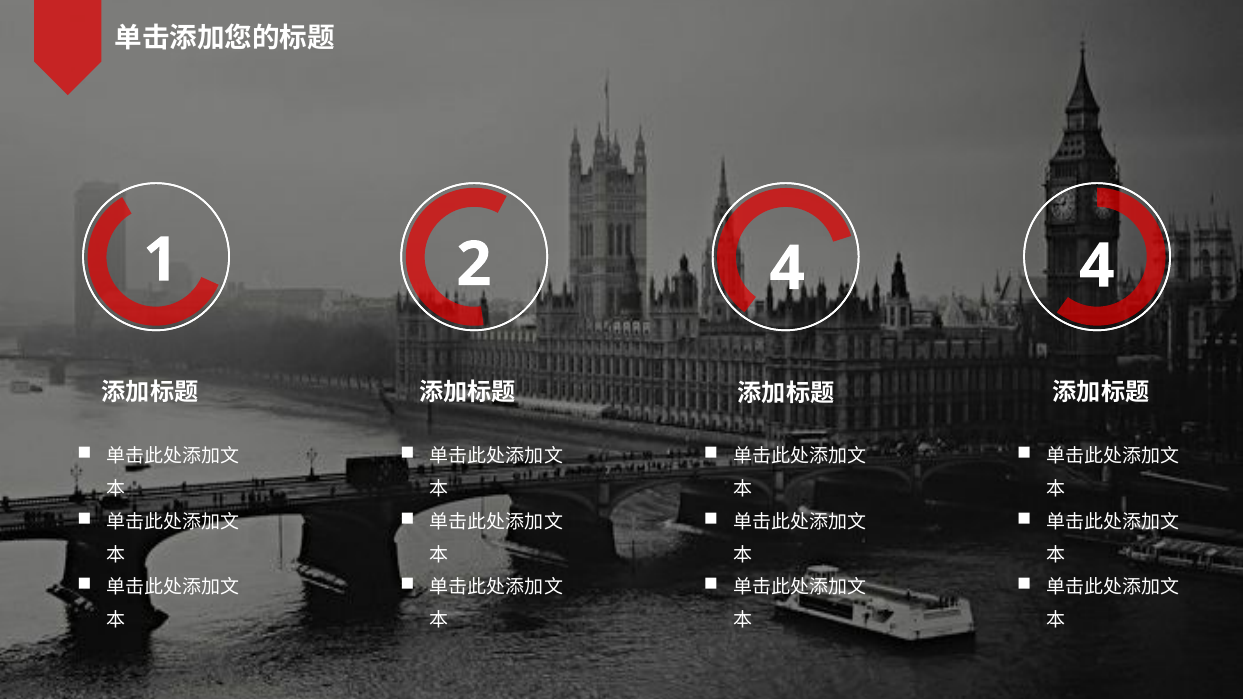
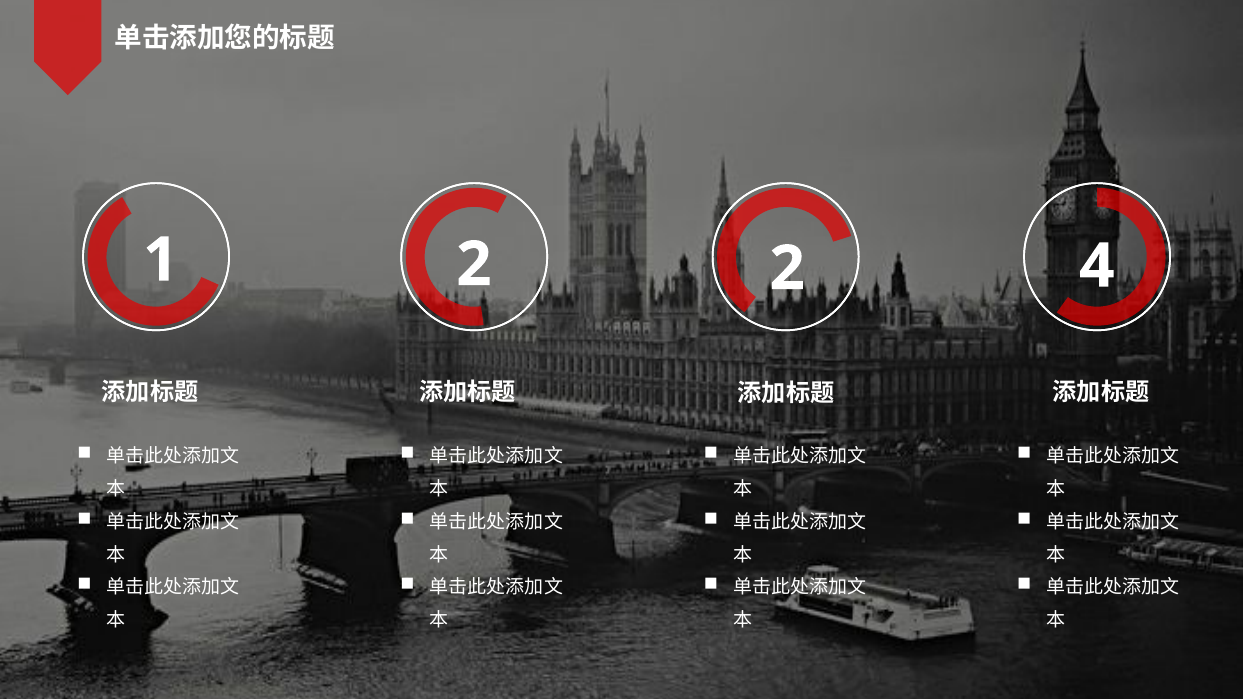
2 4: 4 -> 2 (787, 269)
